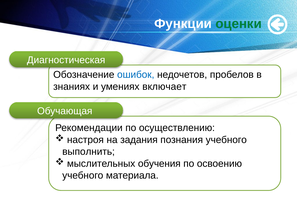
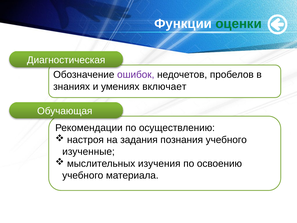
ошибок colour: blue -> purple (136, 75)
выполнить: выполнить -> изученные (89, 151)
обучения: обучения -> изучения (159, 163)
